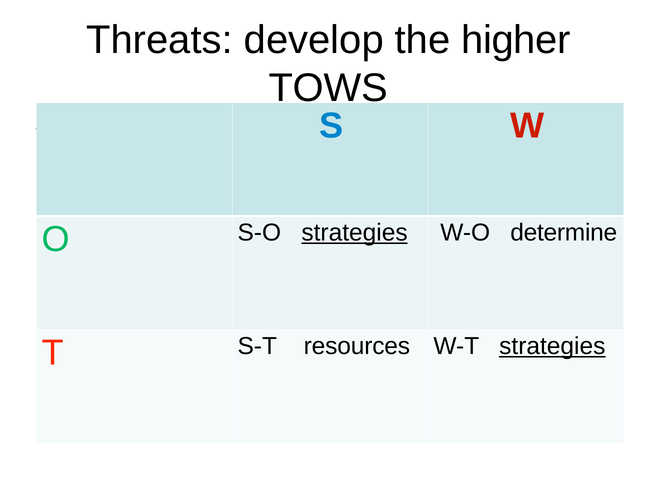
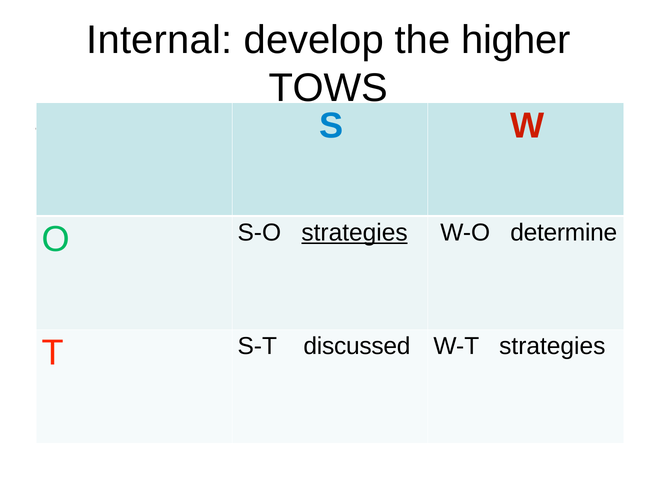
Threats: Threats -> Internal (159, 40)
resources: resources -> discussed (357, 346)
strategies underline: present -> none (552, 346)
